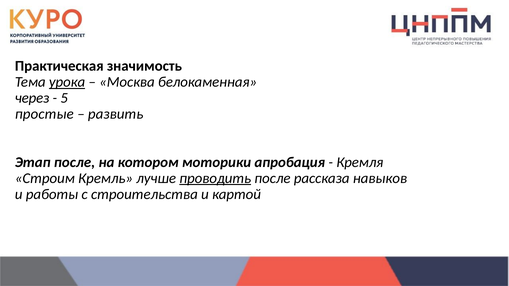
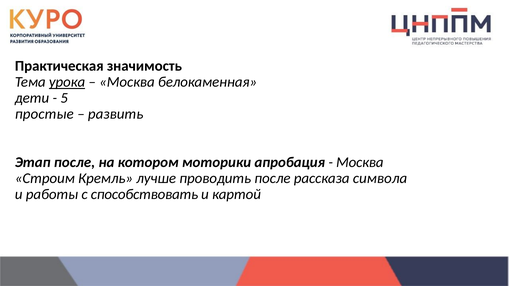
через: через -> дети (32, 98)
Кремля: Кремля -> Москва (360, 162)
проводить underline: present -> none (215, 178)
навыков: навыков -> символа (380, 178)
строительства: строительства -> способствовать (144, 194)
